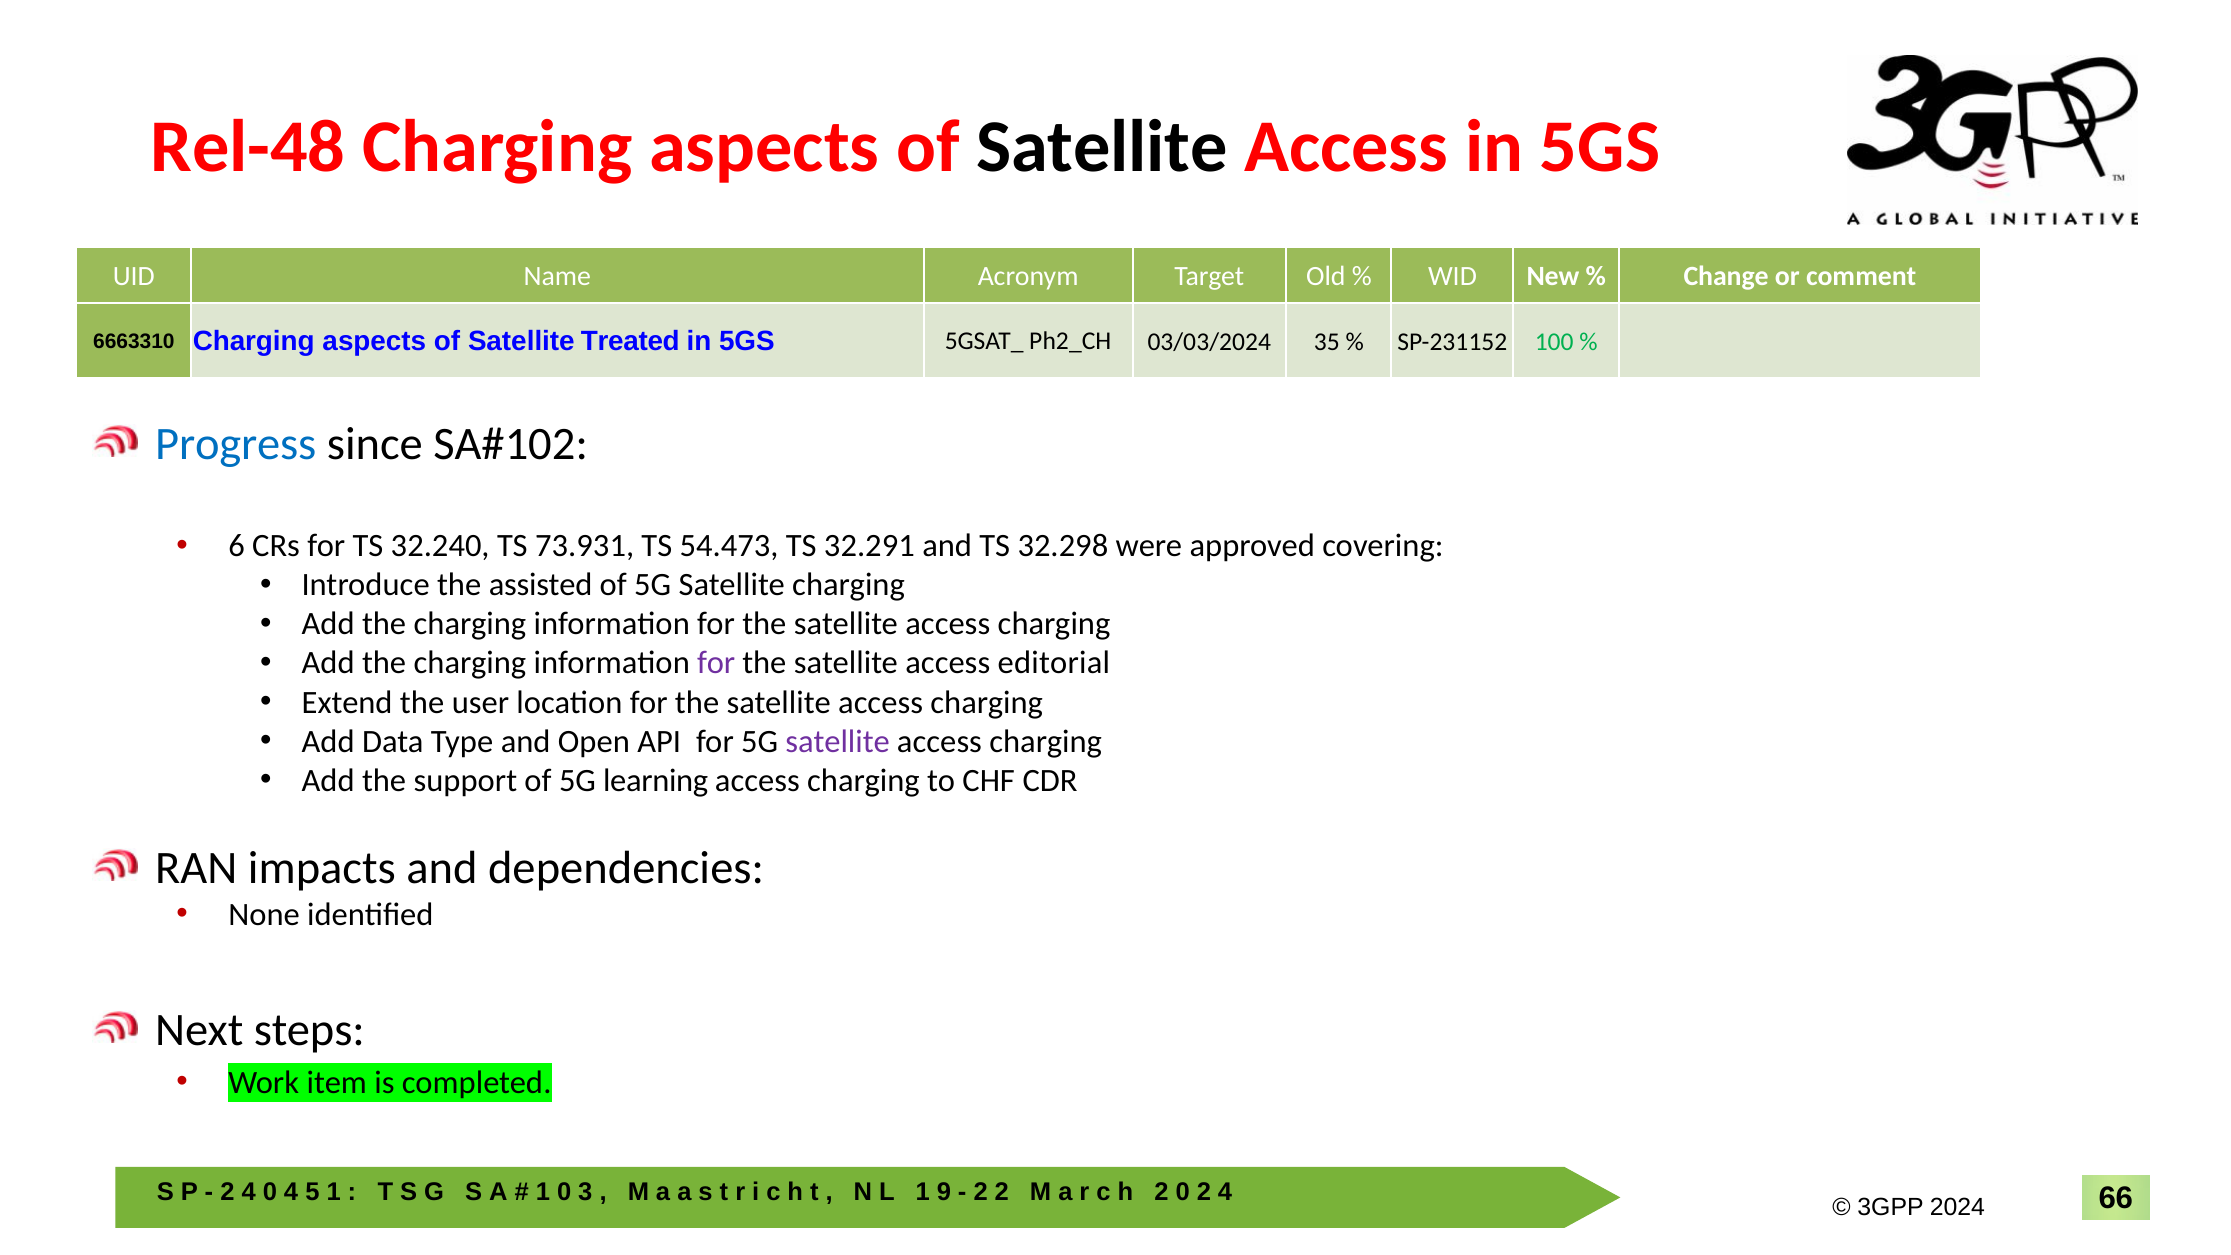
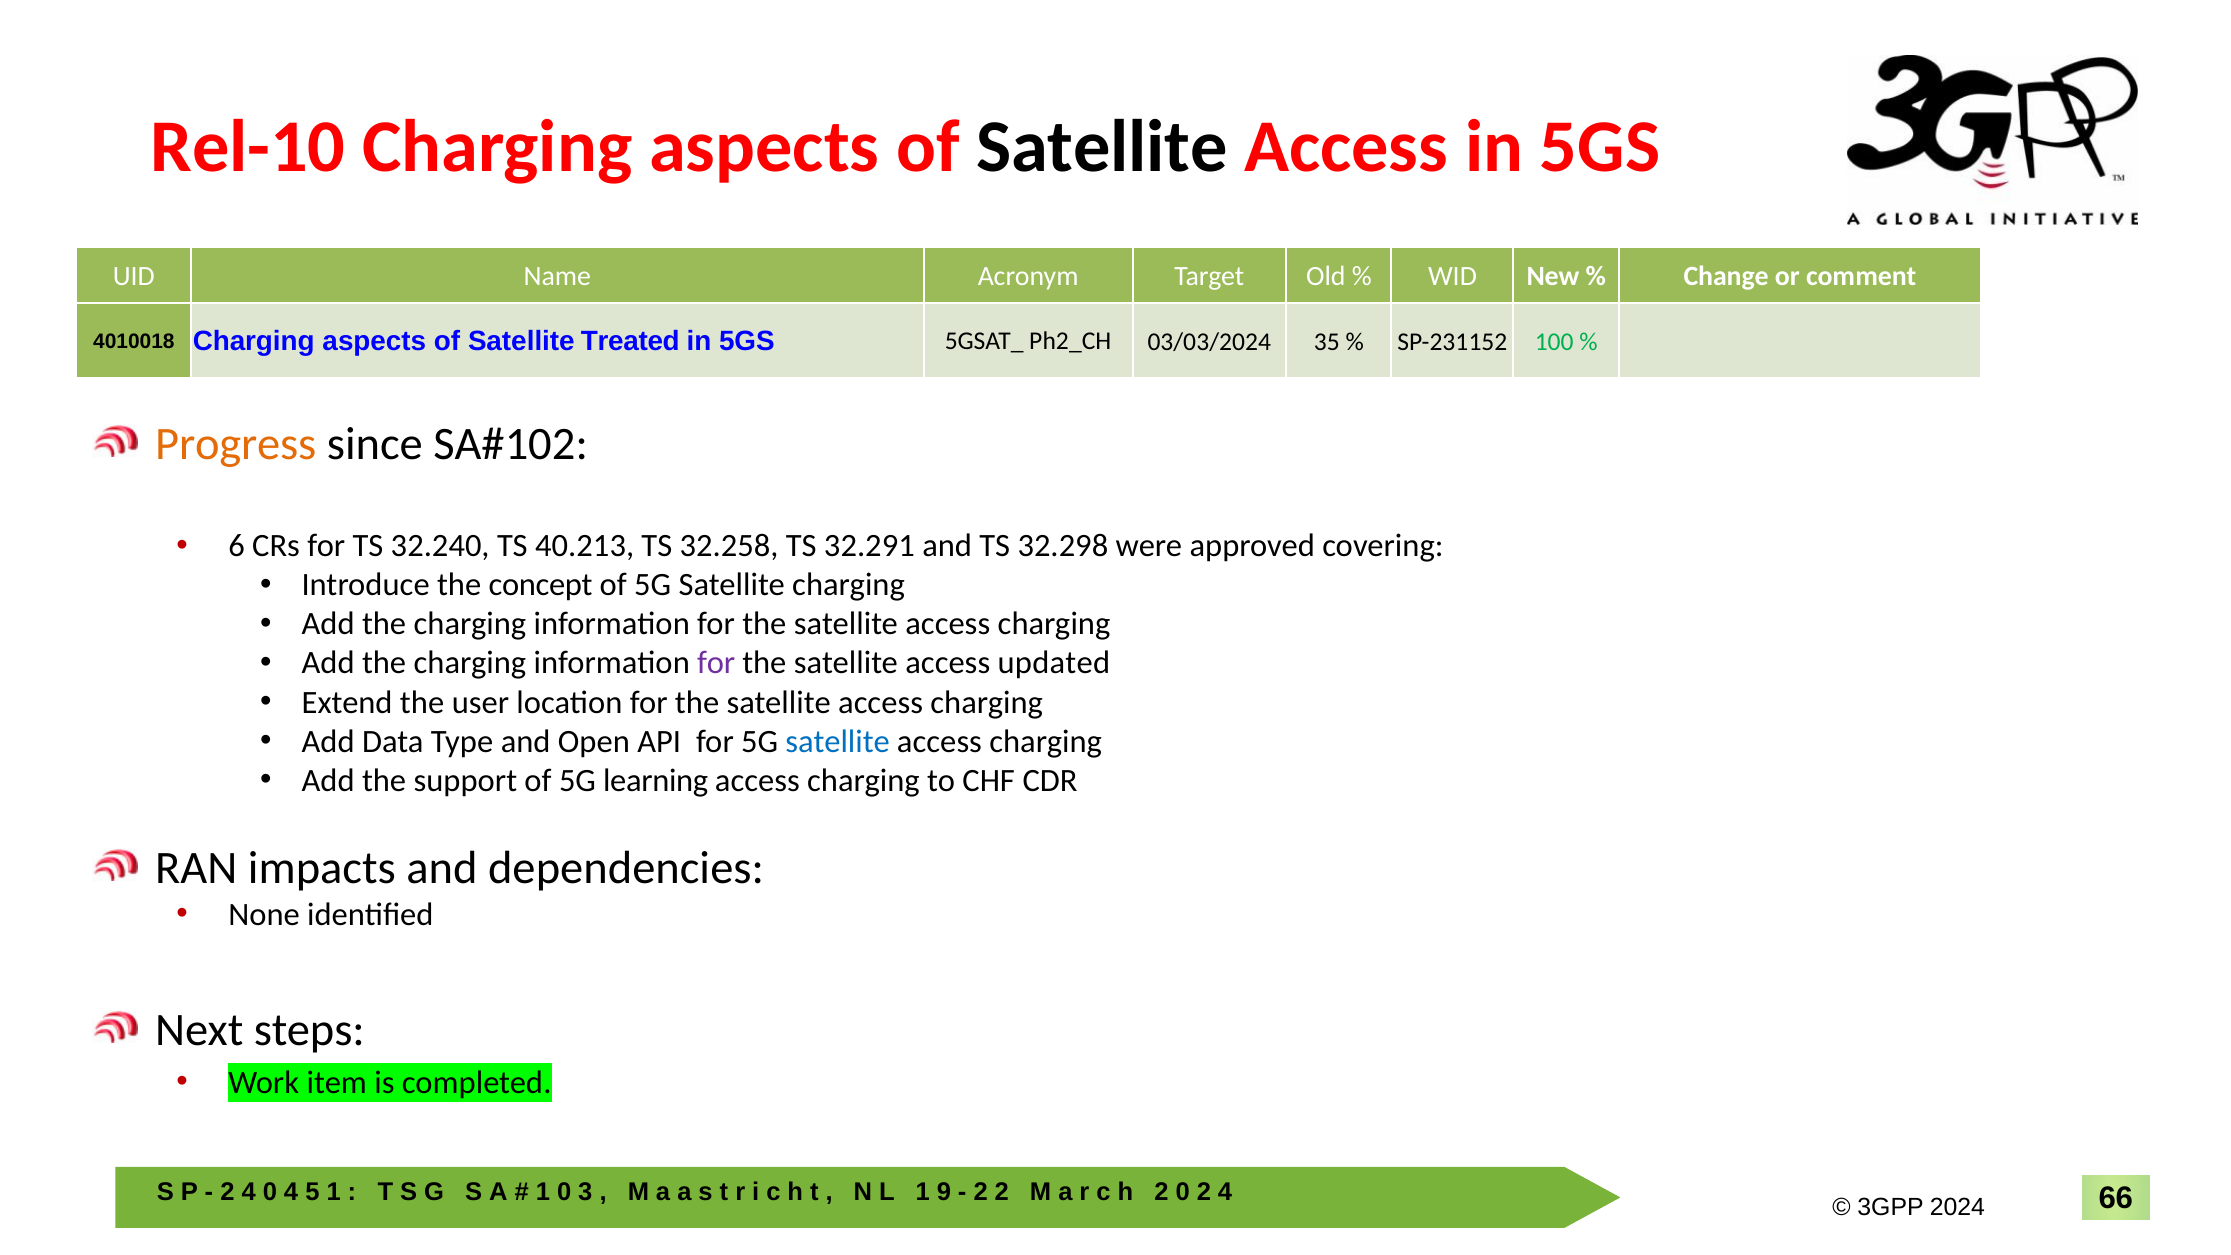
Rel-48: Rel-48 -> Rel-10 (248, 147)
6663310: 6663310 -> 4010018 (134, 342)
Progress colour: blue -> orange (236, 444)
73.931: 73.931 -> 40.213 (585, 546)
54.473: 54.473 -> 32.258 (729, 546)
assisted: assisted -> concept (541, 585)
editorial: editorial -> updated (1054, 663)
satellite colour: purple -> blue (838, 741)
